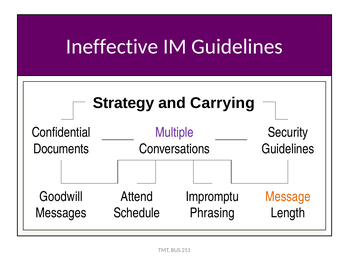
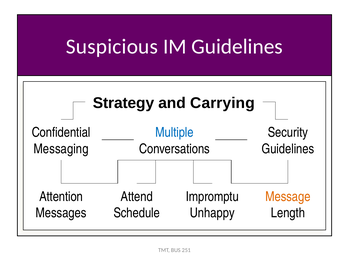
Ineffective: Ineffective -> Suspicious (112, 47)
Multiple colour: purple -> blue (174, 132)
Documents: Documents -> Messaging (61, 149)
Goodwill: Goodwill -> Attention (61, 196)
Phrasing: Phrasing -> Unhappy (212, 213)
